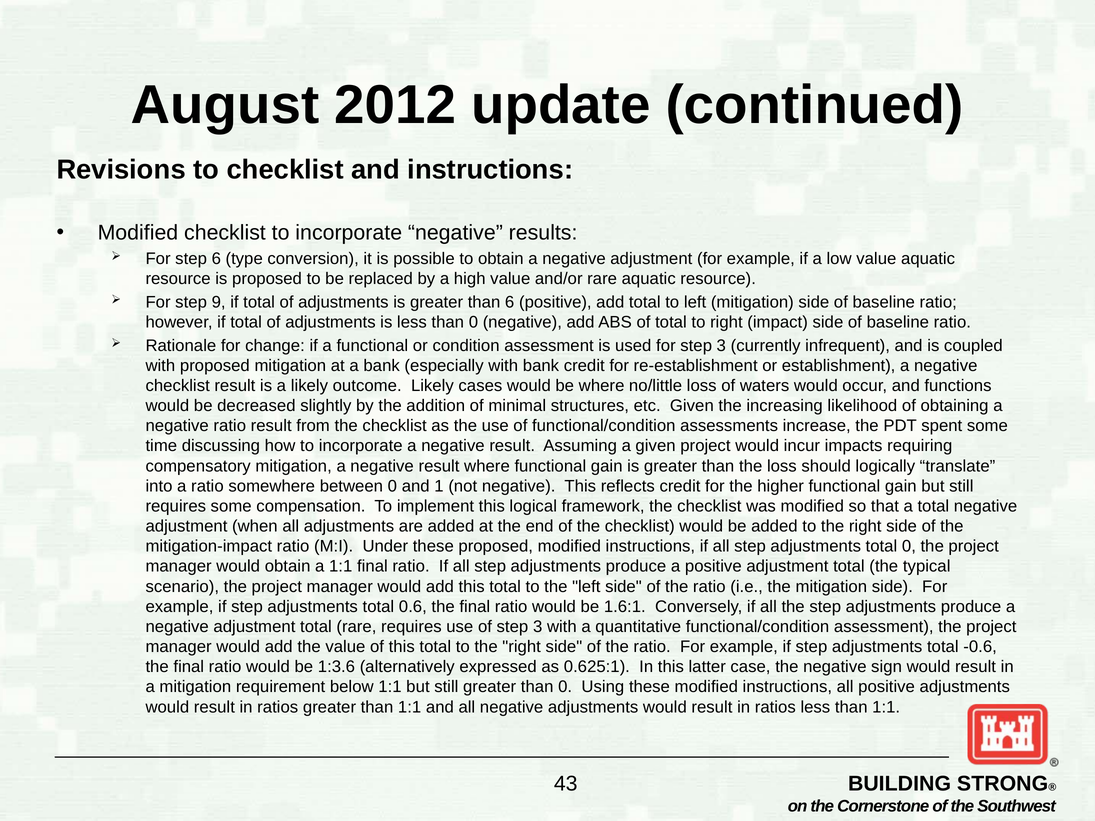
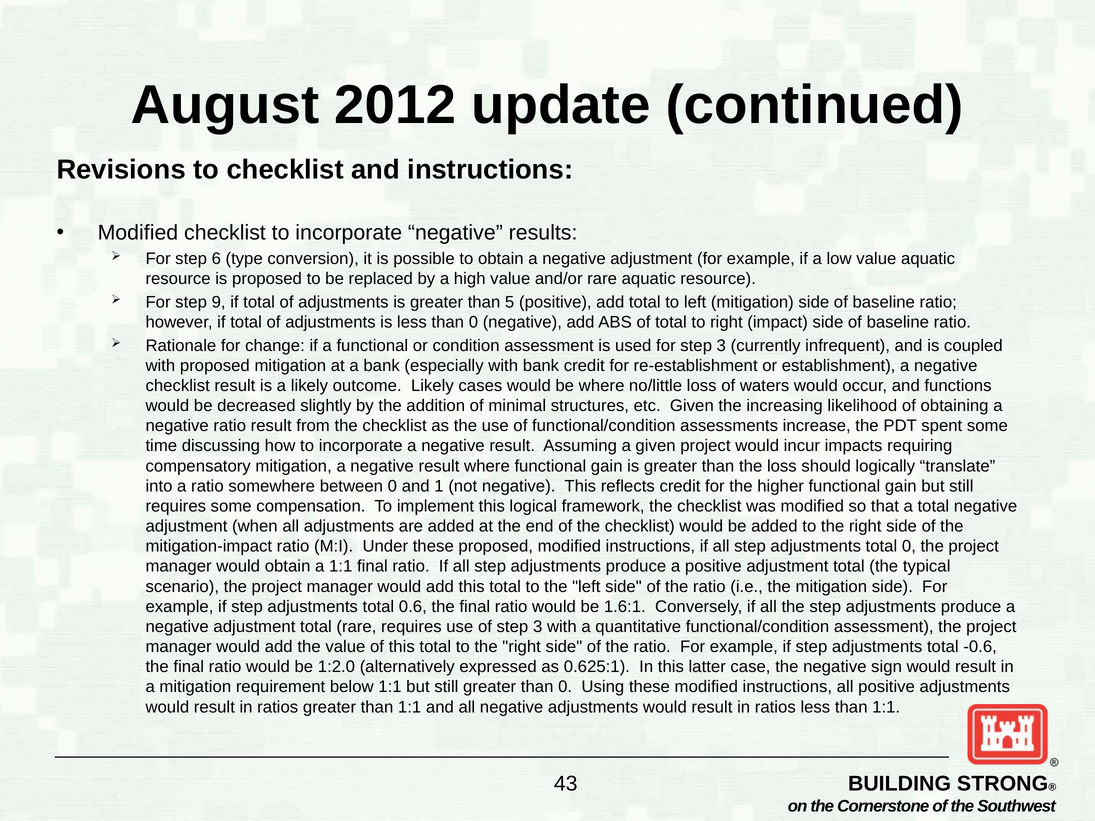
than 6: 6 -> 5 (510, 302)
1:3.6: 1:3.6 -> 1:2.0 (336, 667)
